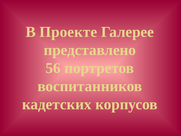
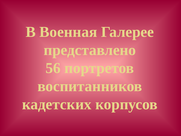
Проекте: Проекте -> Военная (68, 32)
